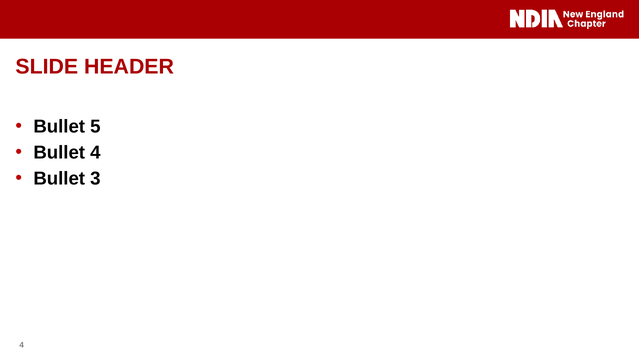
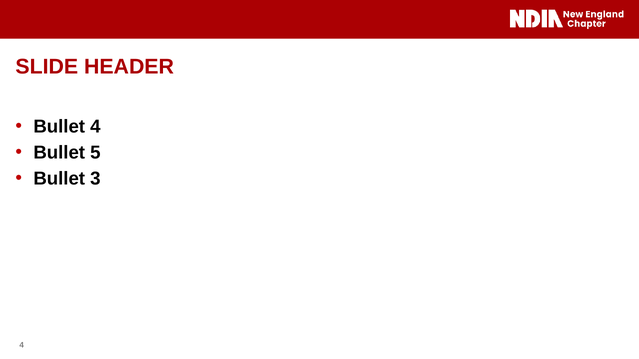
Bullet 5: 5 -> 4 (95, 127)
Bullet 4: 4 -> 5 (95, 153)
